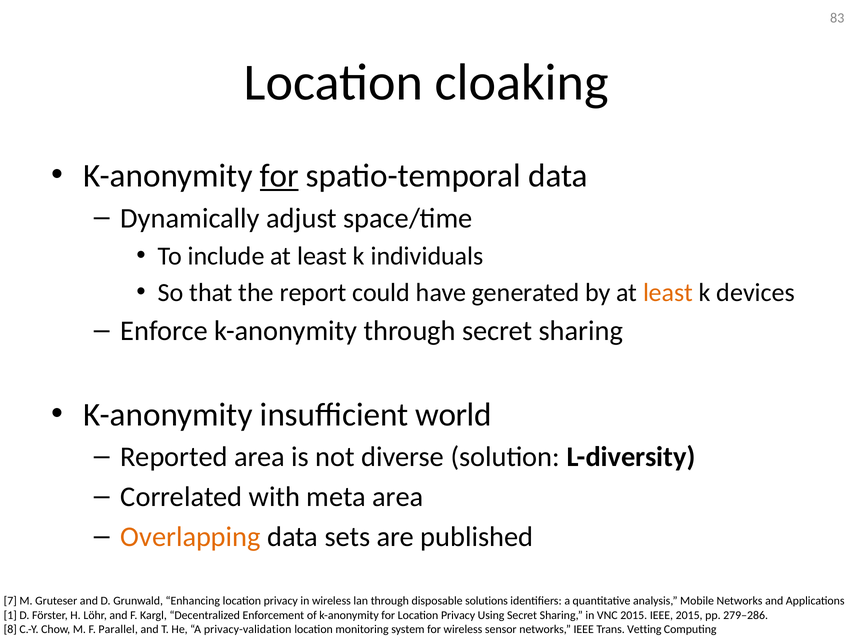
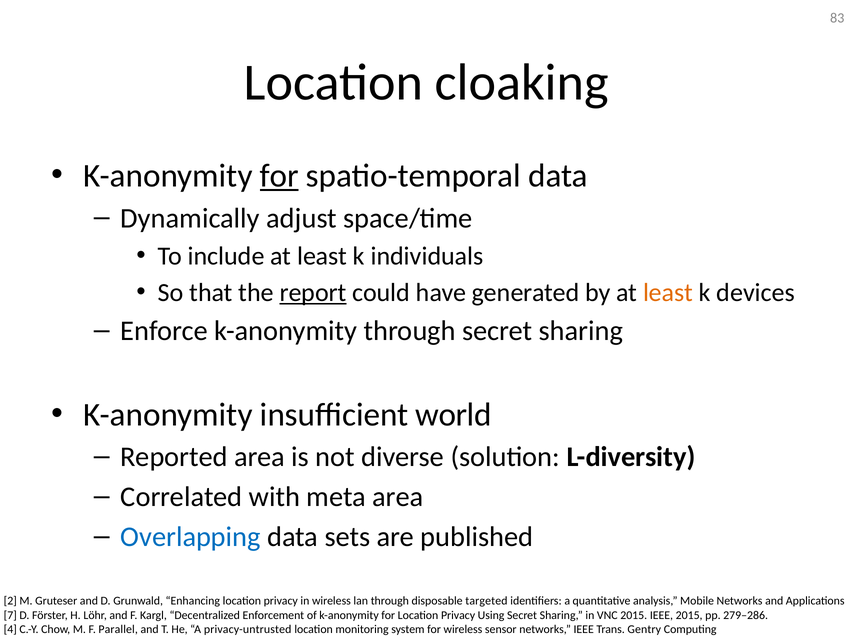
report underline: none -> present (313, 292)
Overlapping colour: orange -> blue (191, 537)
7: 7 -> 2 (10, 601)
solutions: solutions -> targeted (486, 601)
1: 1 -> 7 (10, 615)
8: 8 -> 4 (10, 629)
privacy-validation: privacy-validation -> privacy-untrusted (248, 629)
Vetting: Vetting -> Gentry (644, 629)
